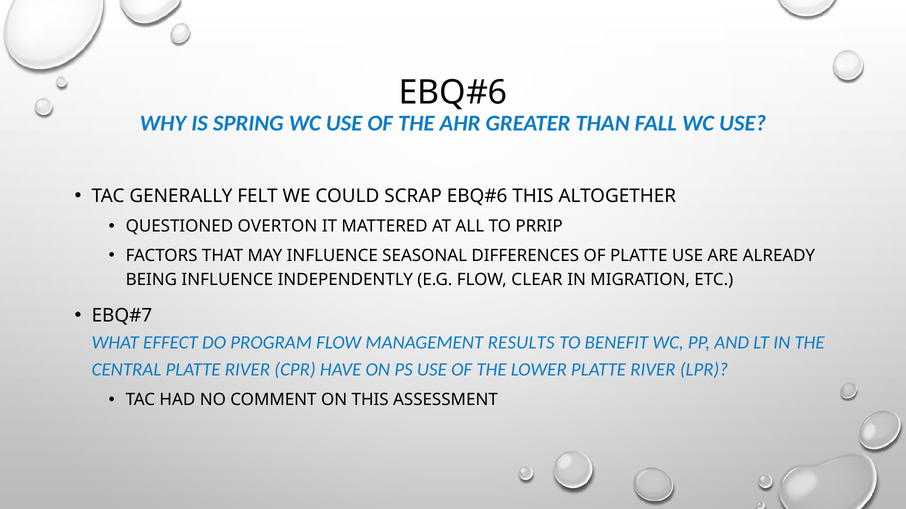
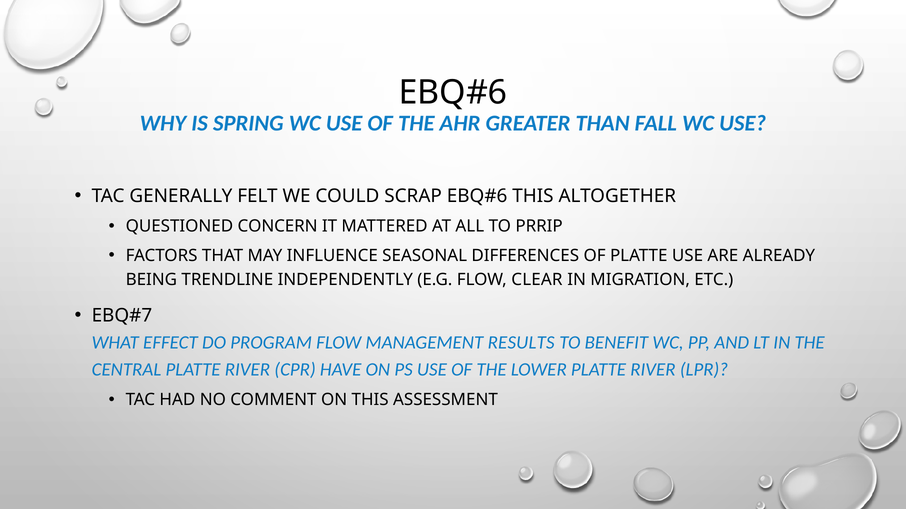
OVERTON: OVERTON -> CONCERN (278, 227)
BEING INFLUENCE: INFLUENCE -> TRENDLINE (227, 280)
